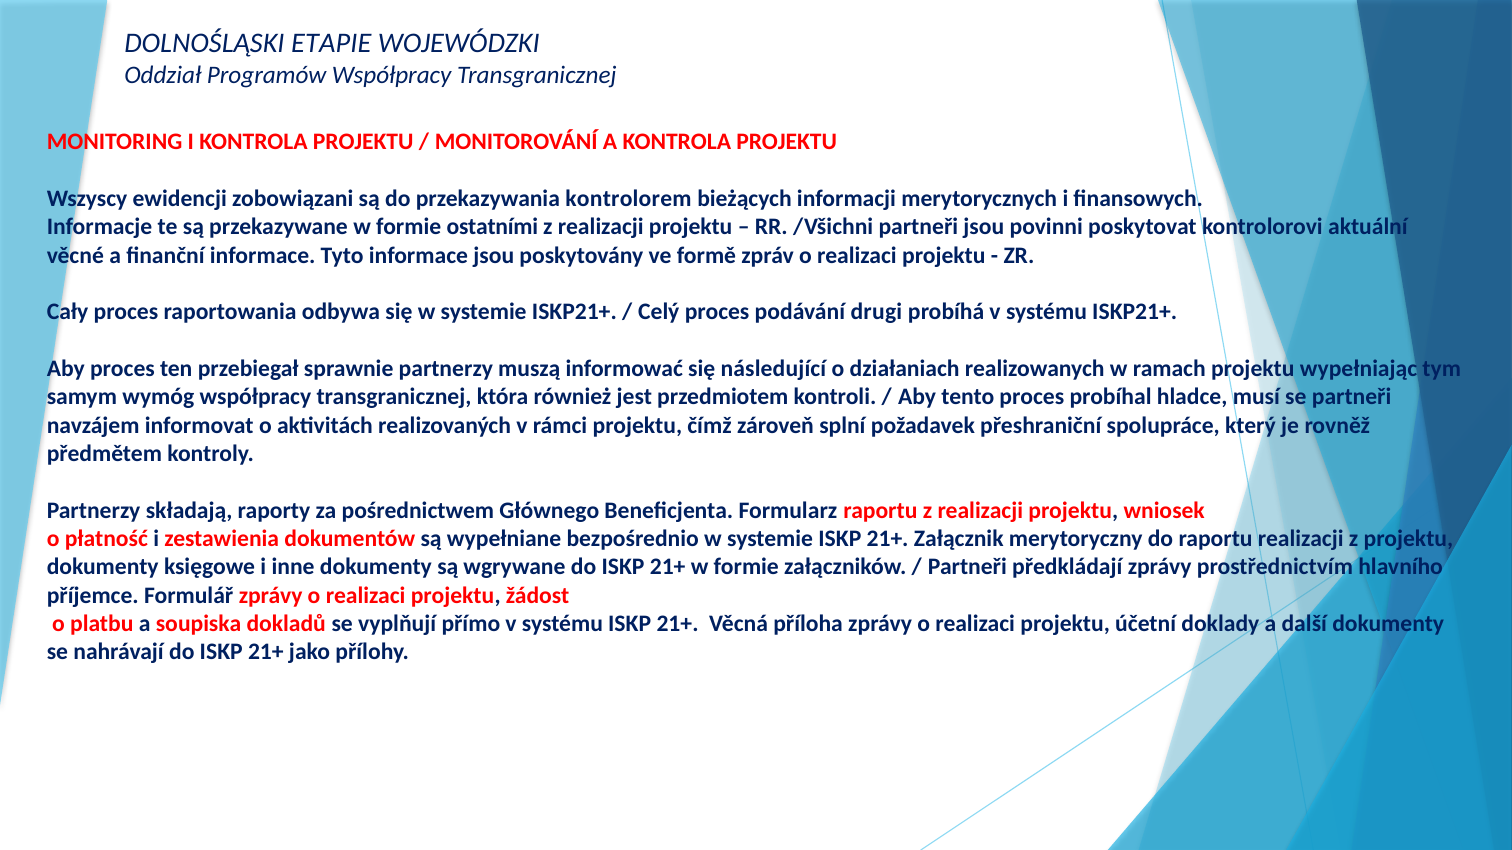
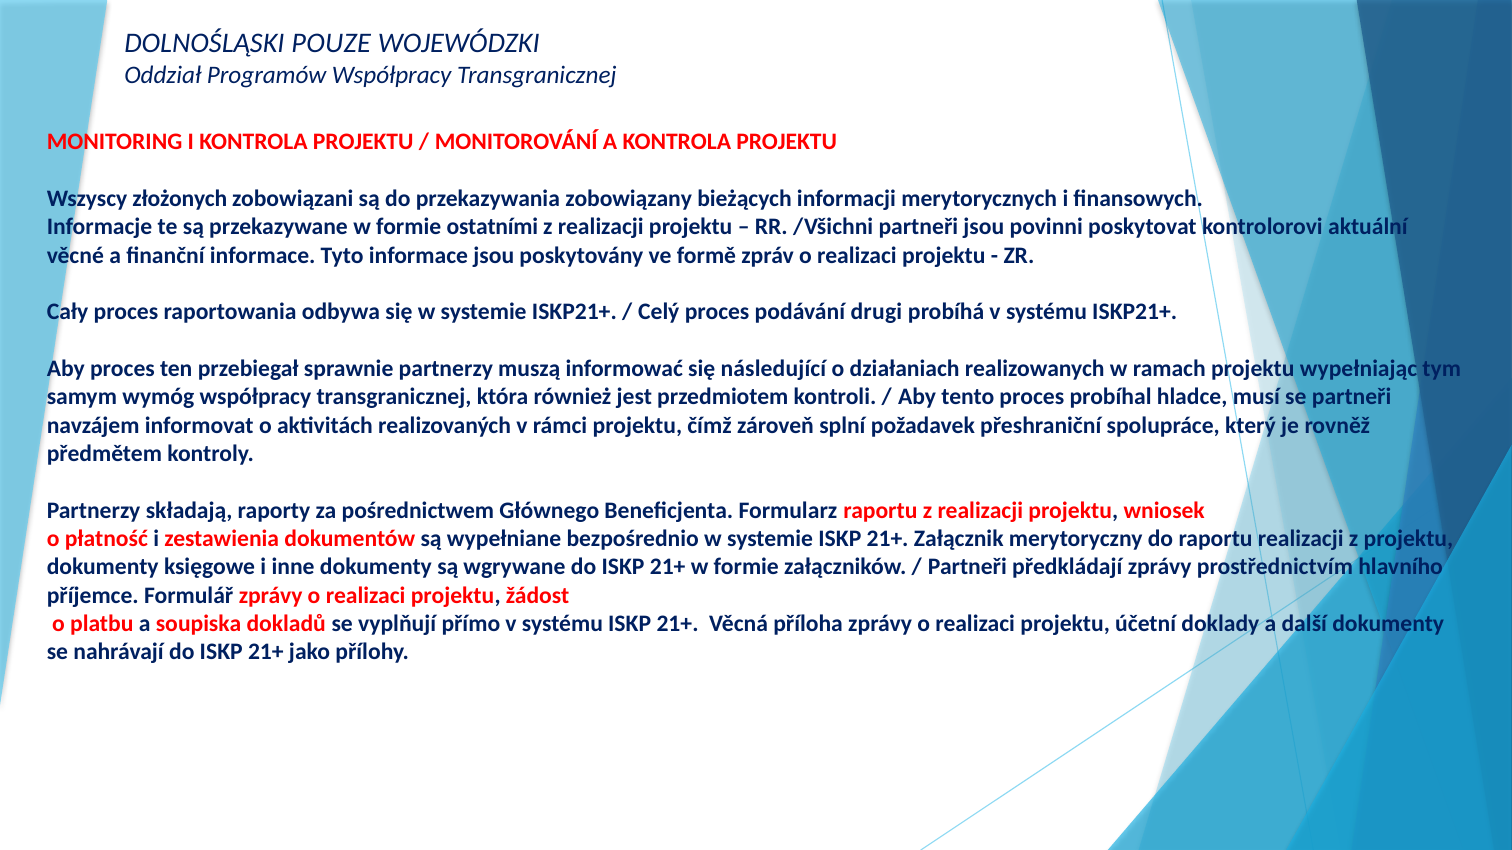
ETAPIE: ETAPIE -> POUZE (331, 43)
ewidencji: ewidencji -> złożonych (180, 199)
kontrolorem: kontrolorem -> zobowiązany (629, 199)
